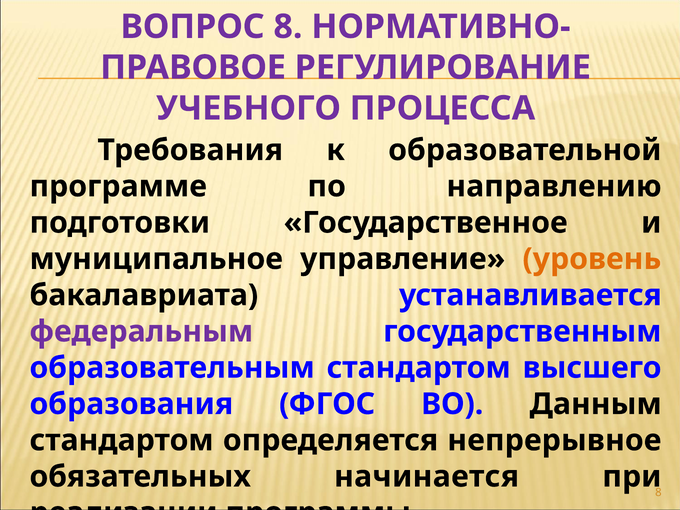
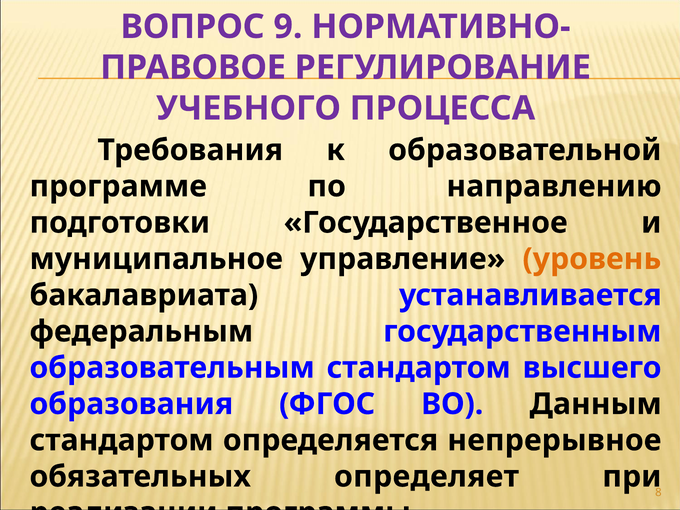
ВОПРОС 8: 8 -> 9 (288, 27)
федеральным colour: purple -> black (141, 331)
начинается: начинается -> определяет (426, 477)
